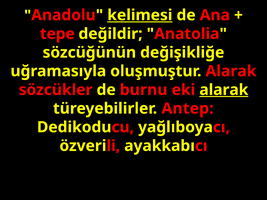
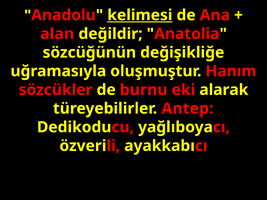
tepe: tepe -> alan (57, 34)
oluşmuştur Alarak: Alarak -> Hanım (231, 71)
alarak underline: present -> none (224, 90)
